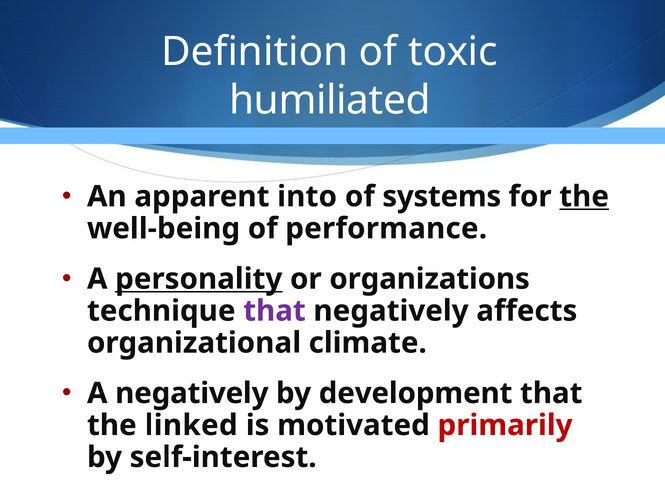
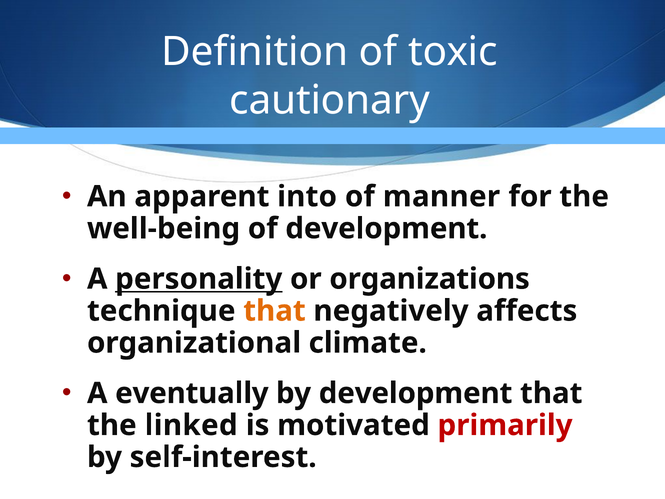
humiliated: humiliated -> cautionary (330, 100)
systems: systems -> manner (441, 196)
the underline: present -> none (584, 196)
of performance: performance -> development (386, 228)
that colour: purple -> orange (274, 311)
A negatively: negatively -> eventually (192, 393)
